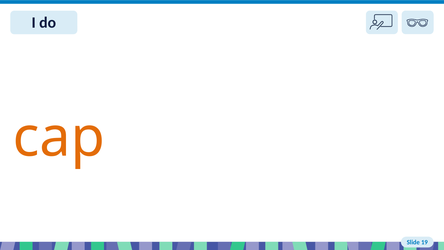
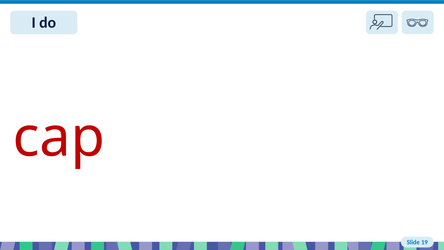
cap colour: orange -> red (59, 137)
